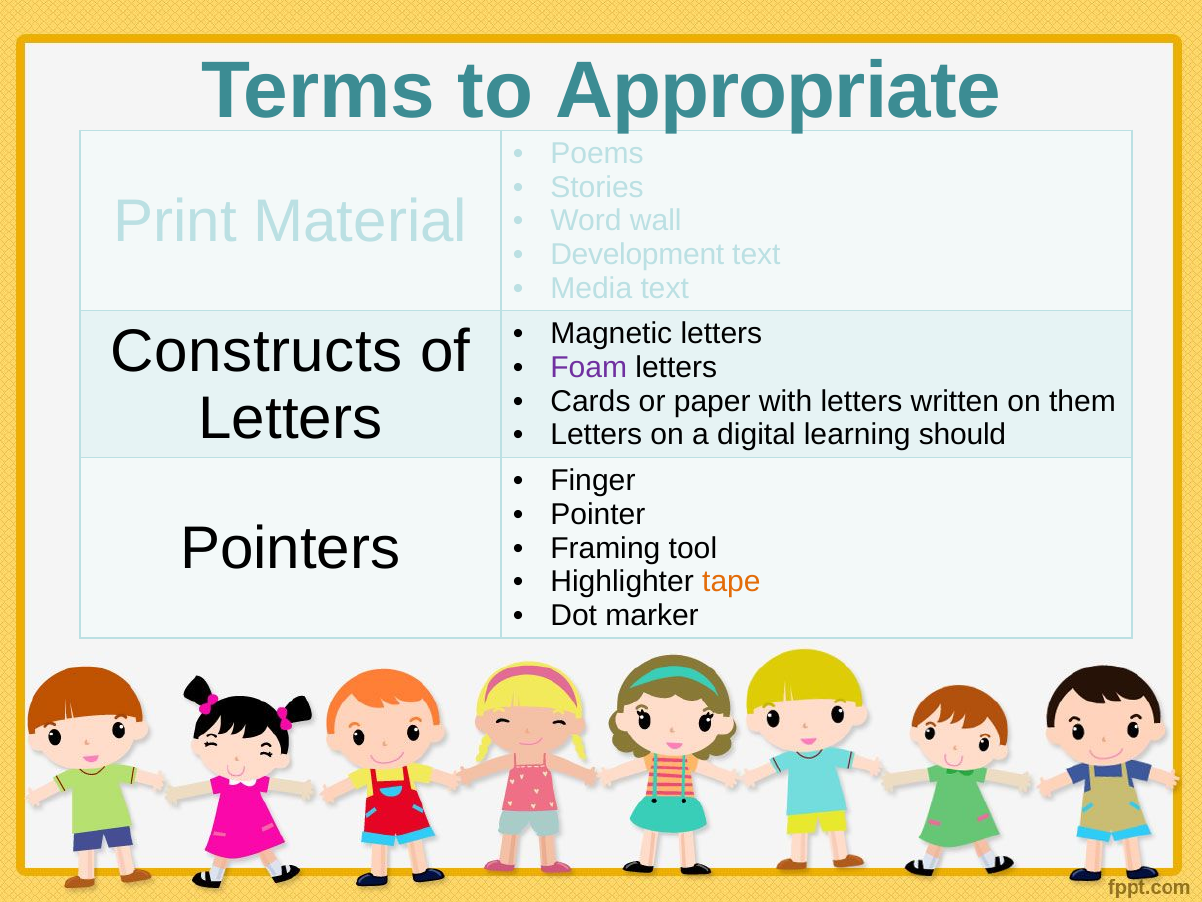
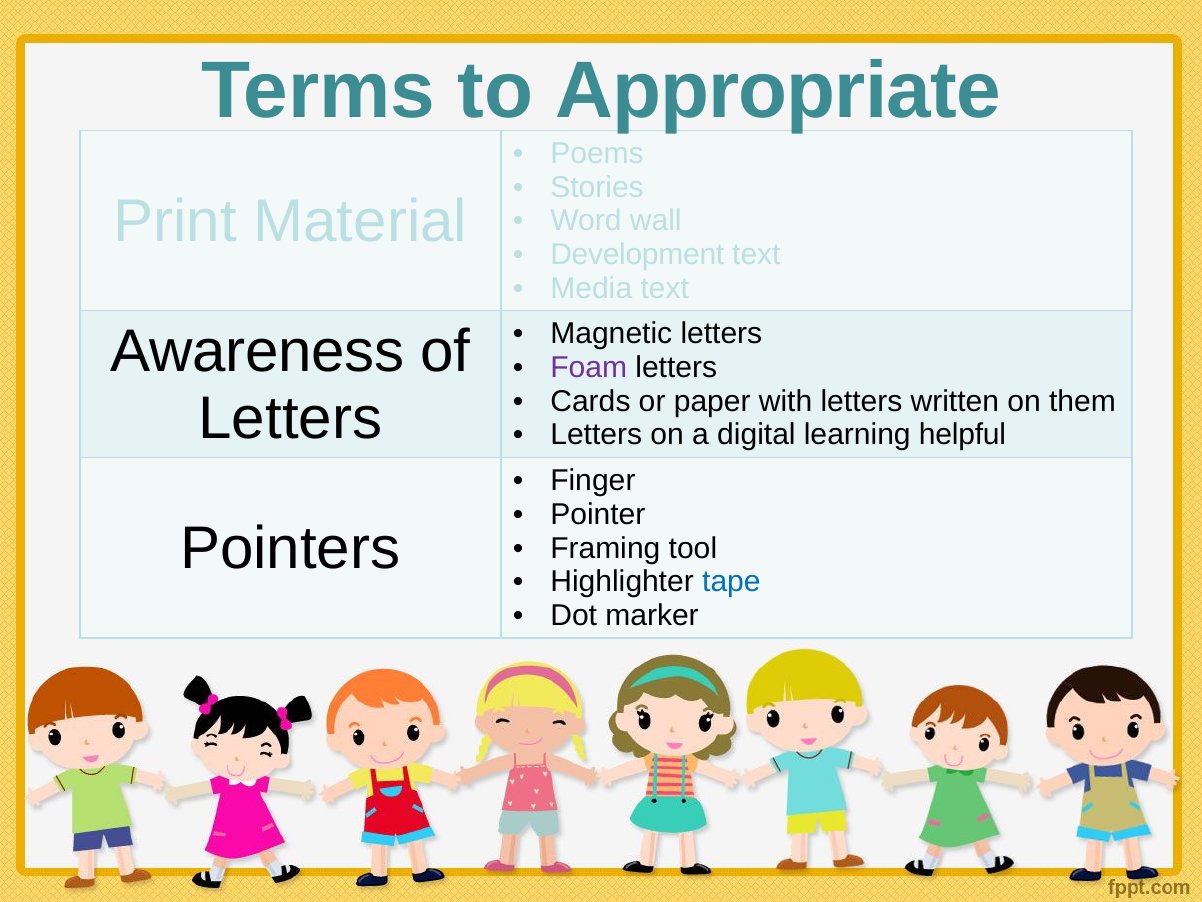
Constructs: Constructs -> Awareness (257, 351)
should: should -> helpful (963, 435)
tape colour: orange -> blue (731, 581)
